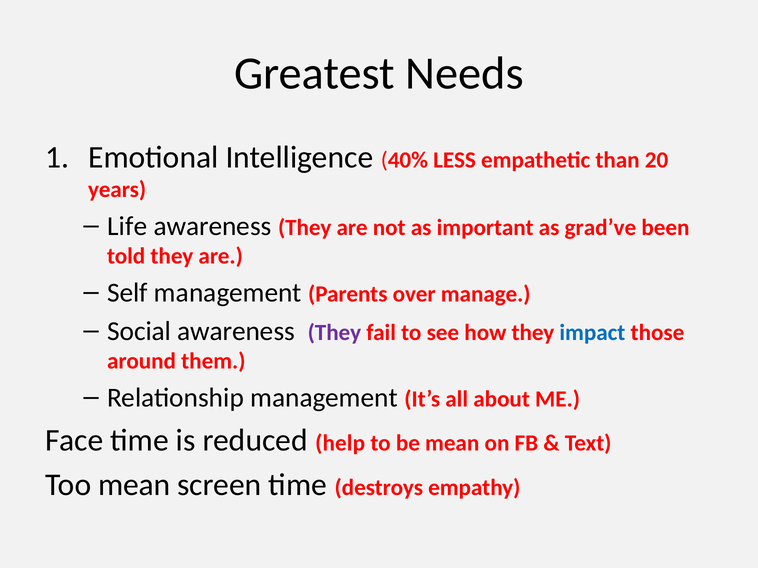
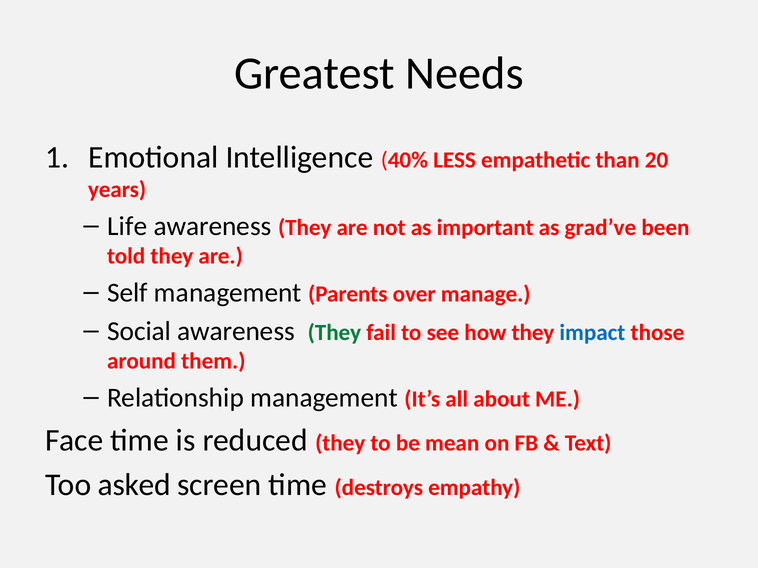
They colour: purple -> green (334, 333)
reduced help: help -> they (340, 443)
Too mean: mean -> asked (134, 485)
